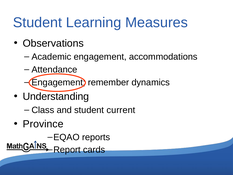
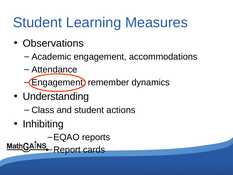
current: current -> actions (121, 110)
Province: Province -> Inhibiting (43, 124)
